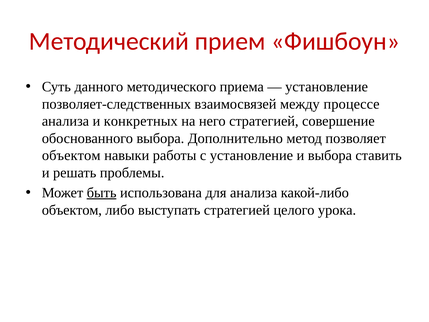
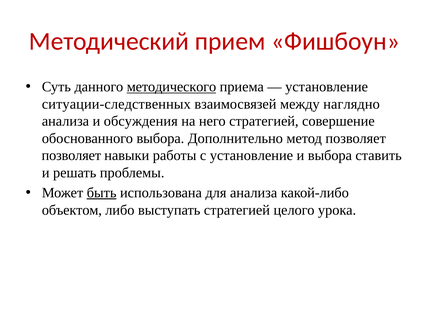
методического underline: none -> present (171, 87)
позволяет-следственных: позволяет-следственных -> ситуации-следственных (116, 104)
процессе: процессе -> наглядно (352, 104)
конкретных: конкретных -> обсуждения (141, 121)
объектом: объектом -> позволяет (71, 155)
